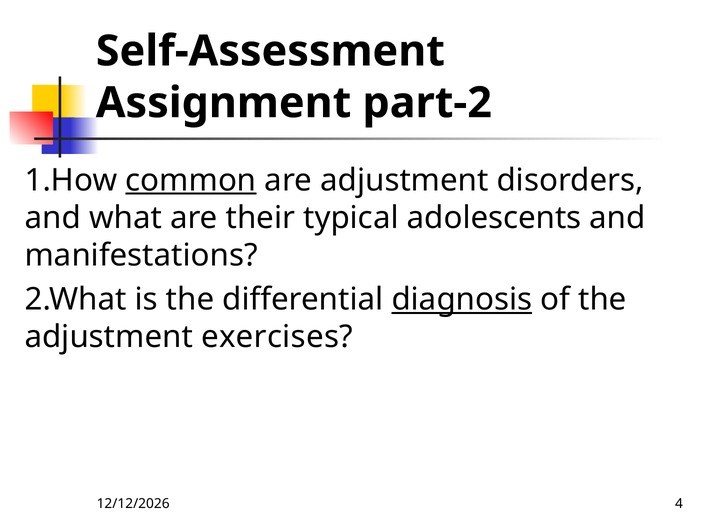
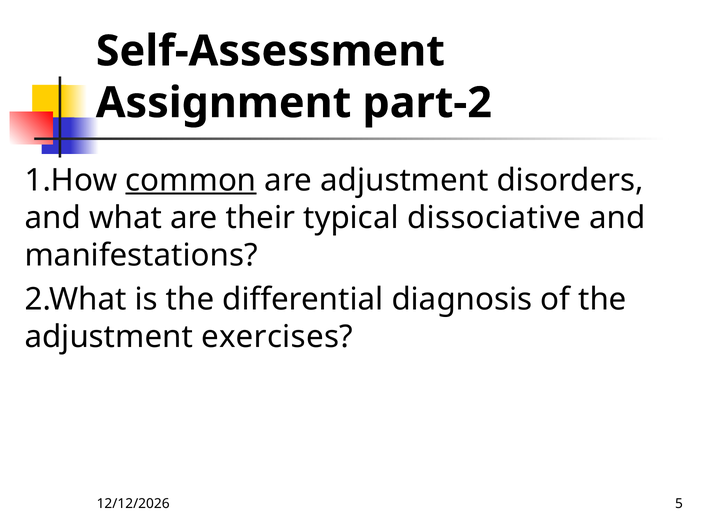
adolescents: adolescents -> dissociative (494, 218)
diagnosis underline: present -> none (462, 299)
4: 4 -> 5 (679, 504)
